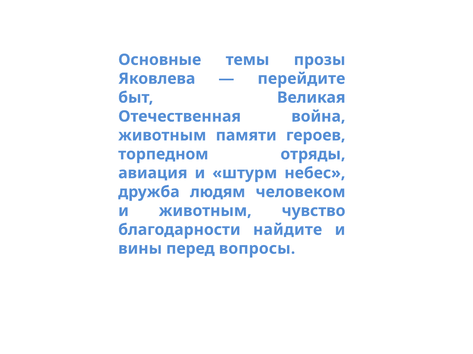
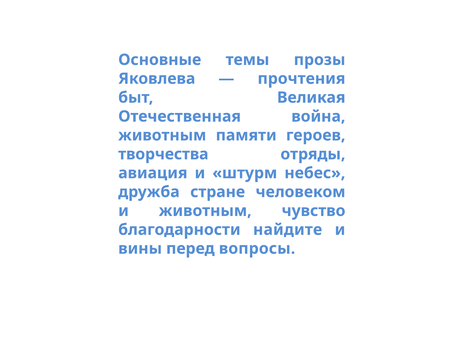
перейдите: перейдите -> прочтения (301, 79)
торпедном: торпедном -> творчества (163, 154)
людям: людям -> стране (218, 192)
